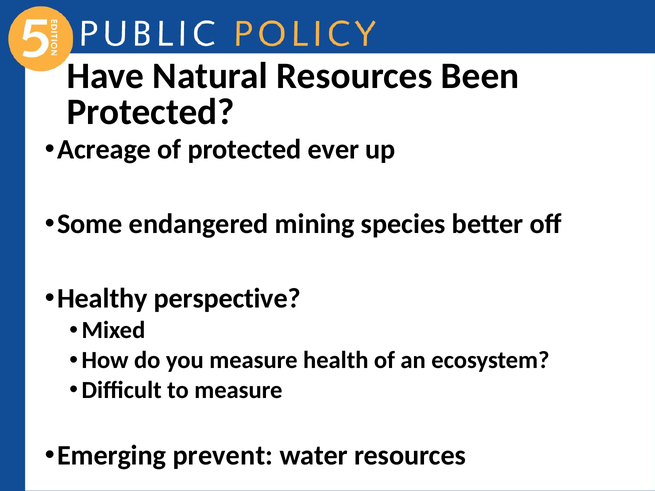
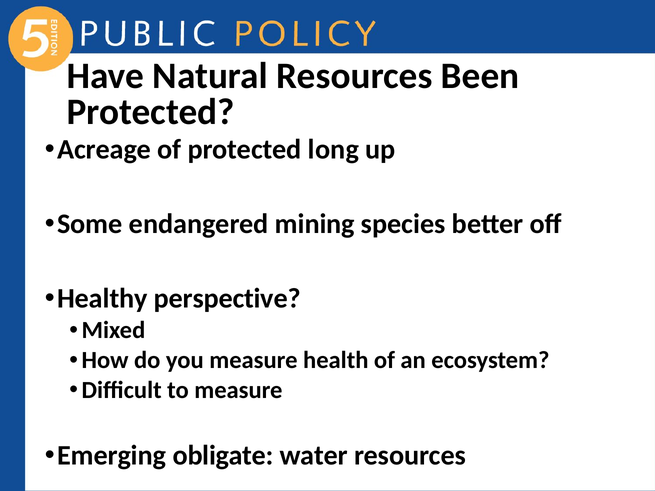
ever: ever -> long (333, 149)
prevent: prevent -> obligate (223, 456)
